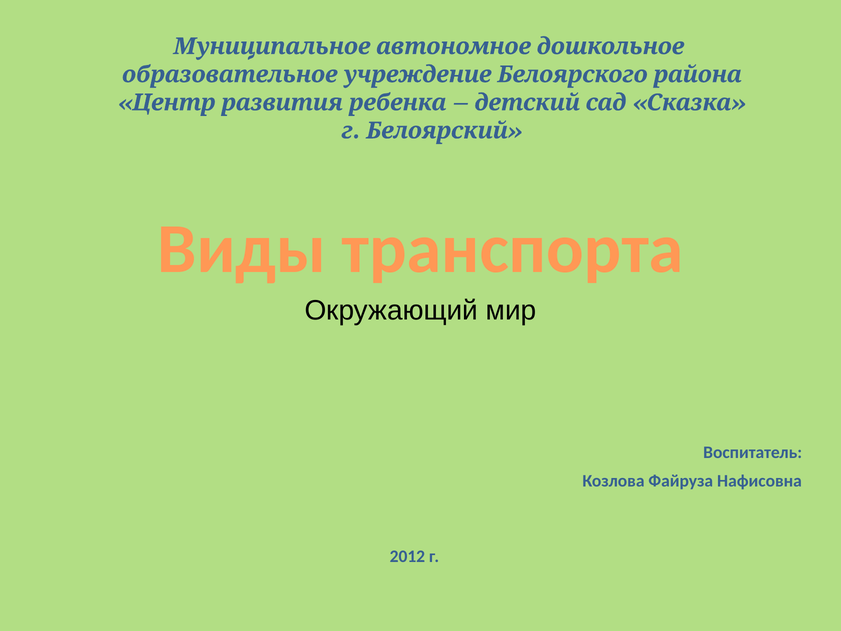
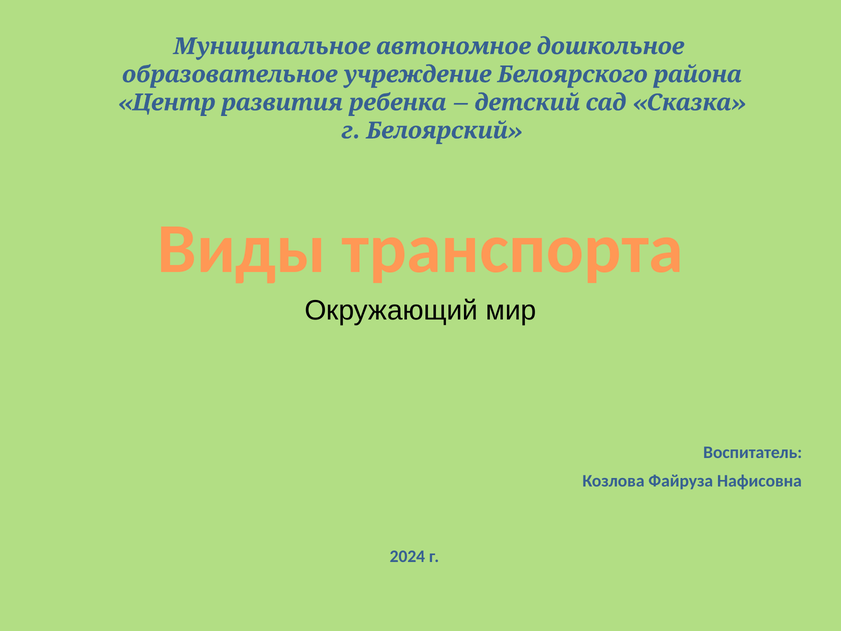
2012: 2012 -> 2024 (407, 556)
